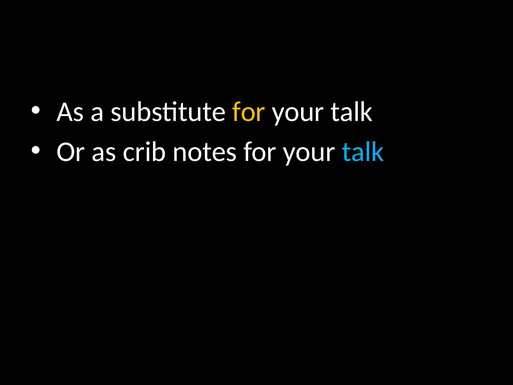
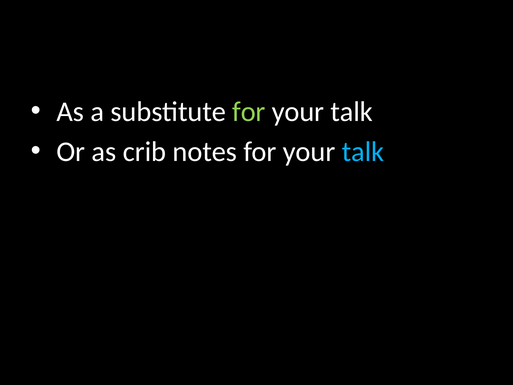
for colour: yellow -> light green (249, 112)
